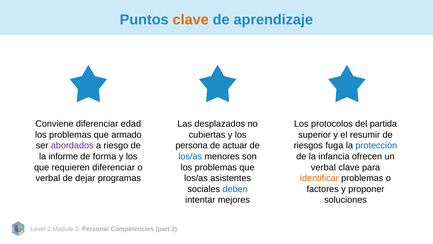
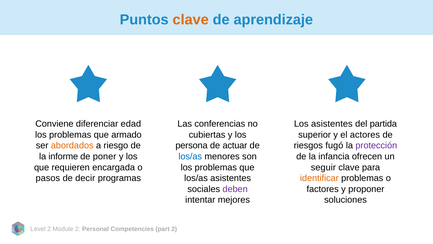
desplazados: desplazados -> conferencias (220, 124)
Los protocolos: protocolos -> asistentes (332, 124)
resumir: resumir -> actores (365, 135)
abordados colour: purple -> orange (72, 145)
fuga: fuga -> fugó (334, 145)
protección colour: blue -> purple (376, 145)
forma: forma -> poner (105, 156)
requieren diferenciar: diferenciar -> encargada (114, 167)
verbal: verbal -> seguir (323, 167)
verbal: verbal -> pasos (48, 178)
dejar: dejar -> decir (85, 178)
deben colour: blue -> purple (235, 189)
